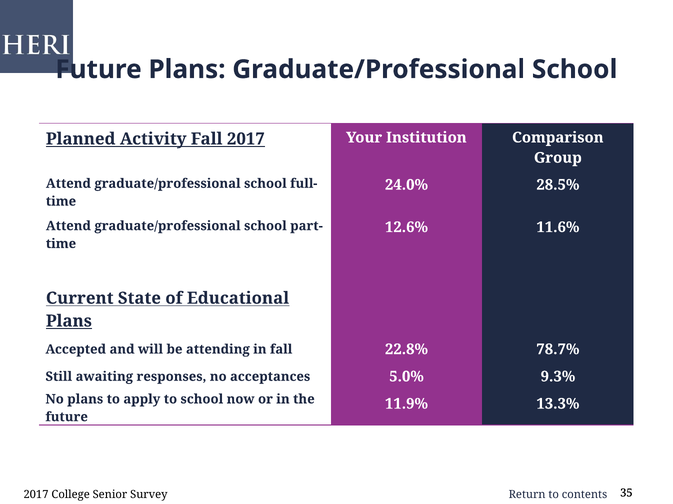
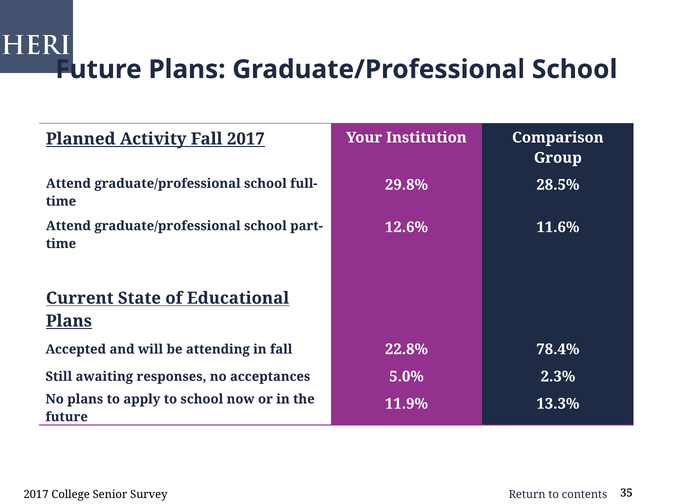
24.0%: 24.0% -> 29.8% (406, 185)
78.7%: 78.7% -> 78.4% (558, 350)
9.3%: 9.3% -> 2.3% (558, 377)
